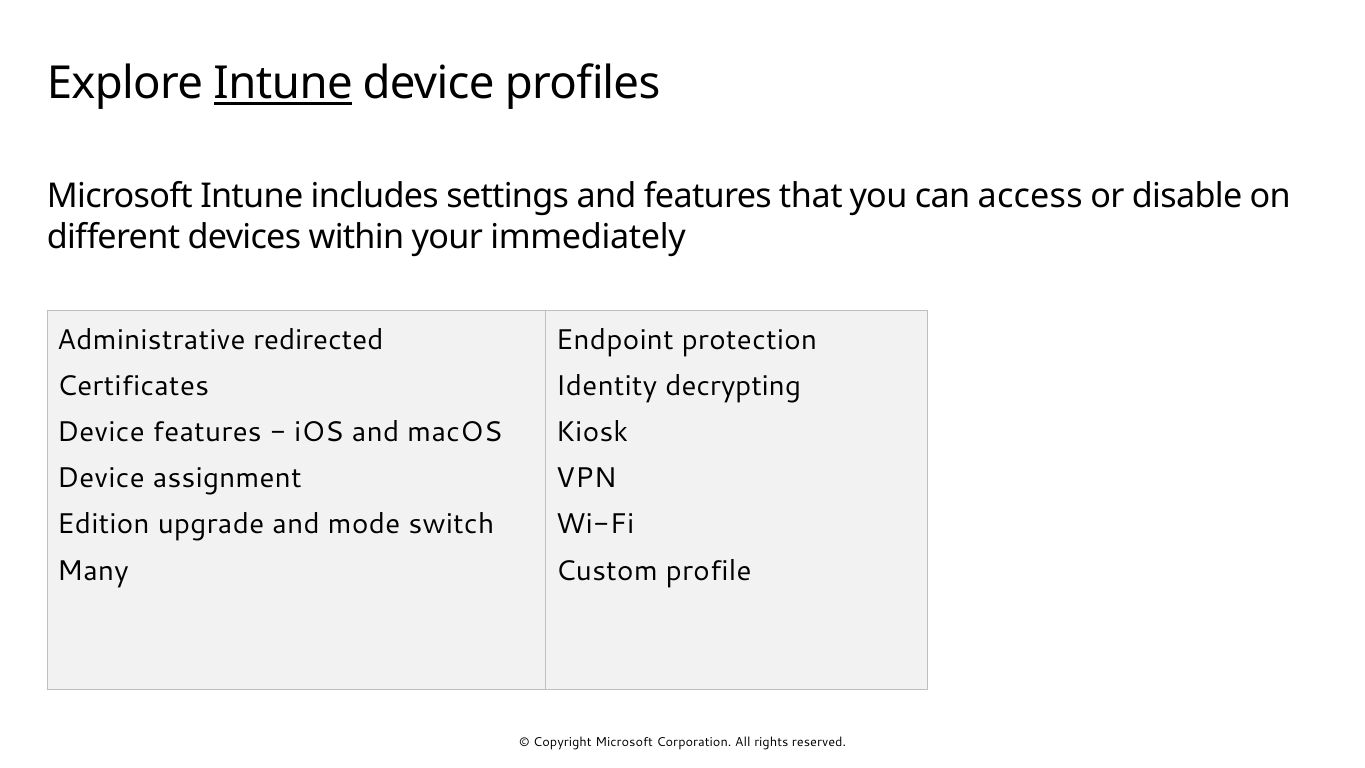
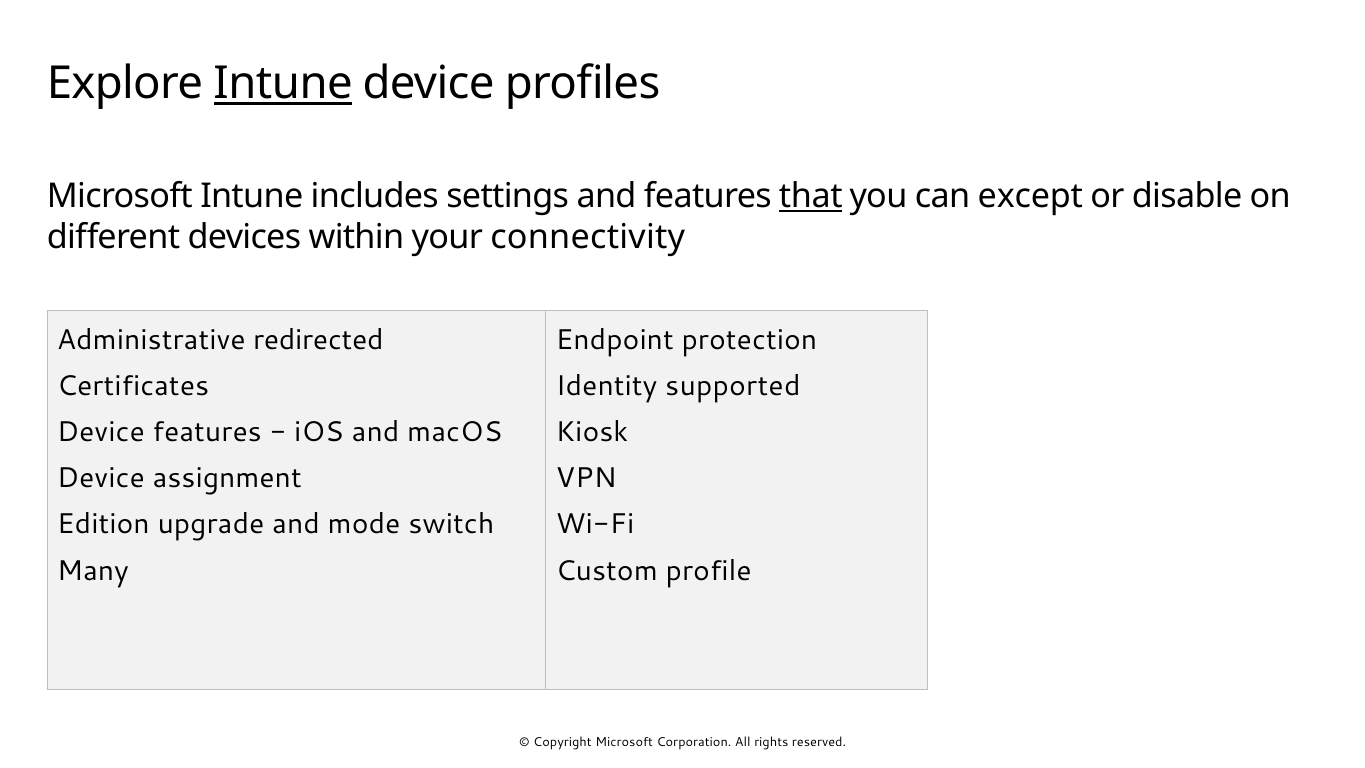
that underline: none -> present (811, 196)
access: access -> except (1030, 196)
immediately: immediately -> connectivity (588, 237)
decrypting: decrypting -> supported (733, 386)
